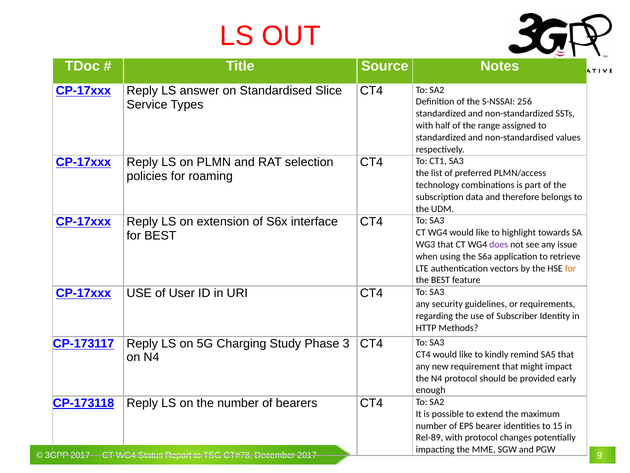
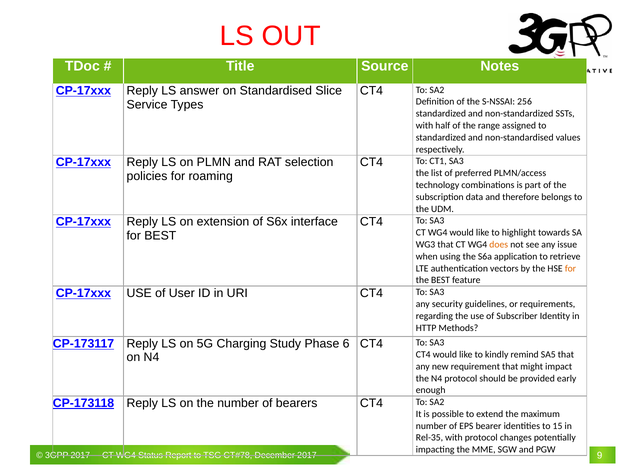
does colour: purple -> orange (499, 244)
3: 3 -> 6 (346, 343)
Rel-89: Rel-89 -> Rel-35 (429, 437)
